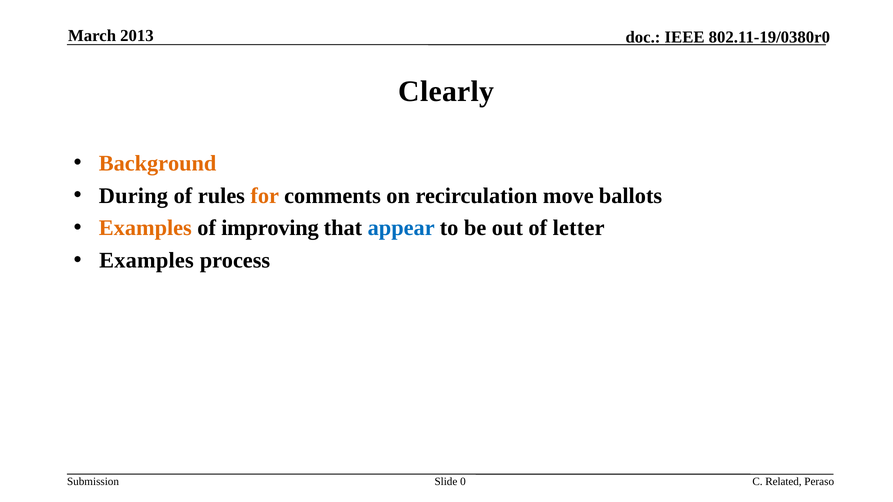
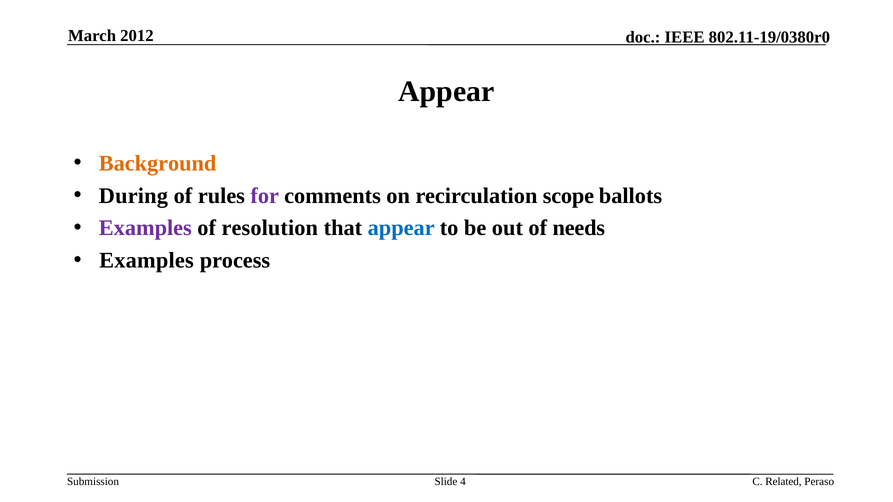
2013: 2013 -> 2012 (137, 36)
Clearly: Clearly -> Appear (446, 91)
for colour: orange -> purple (265, 196)
move: move -> scope (568, 196)
Examples colour: orange -> purple (145, 228)
improving: improving -> resolution (270, 228)
letter: letter -> needs (579, 228)
0: 0 -> 4 (463, 482)
